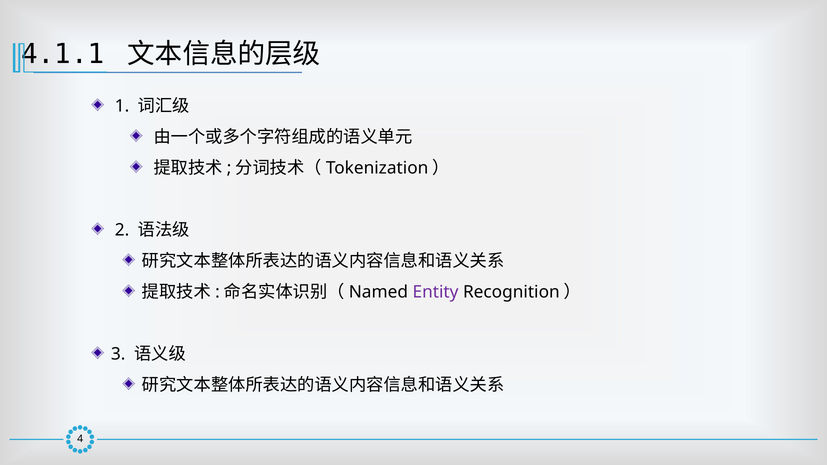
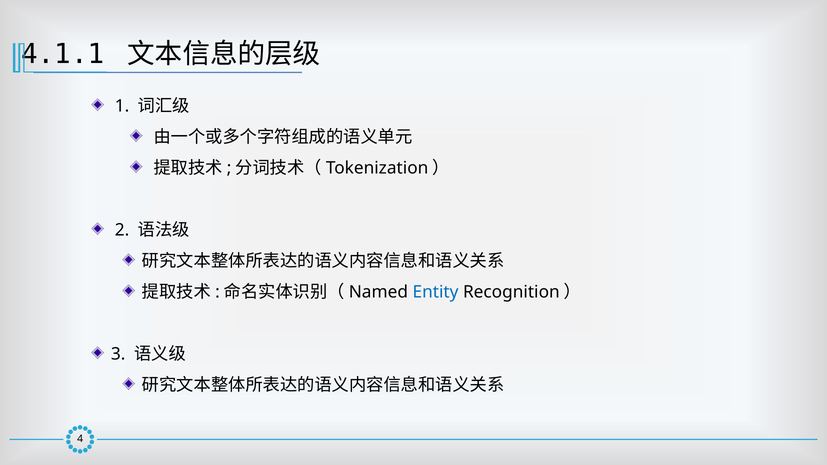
Entity colour: purple -> blue (436, 292)
